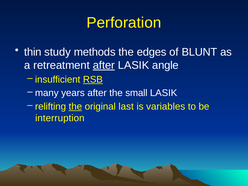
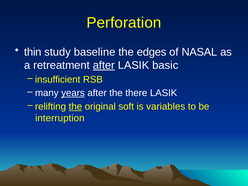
methods: methods -> baseline (95, 52)
BLUNT: BLUNT -> NASAL (199, 52)
angle: angle -> basic (165, 65)
RSB underline: present -> none (93, 79)
years underline: none -> present (73, 93)
small: small -> there (136, 93)
last: last -> soft (126, 107)
